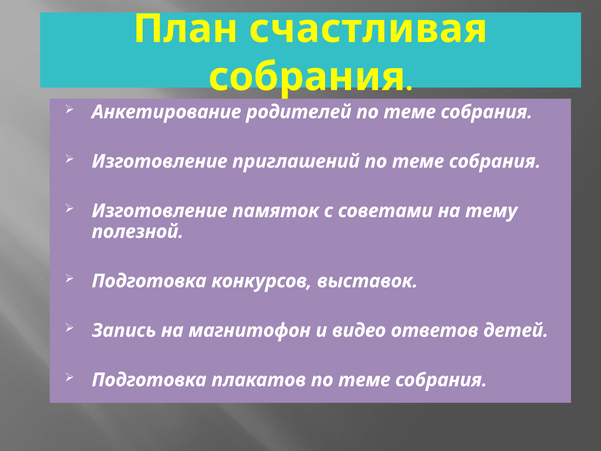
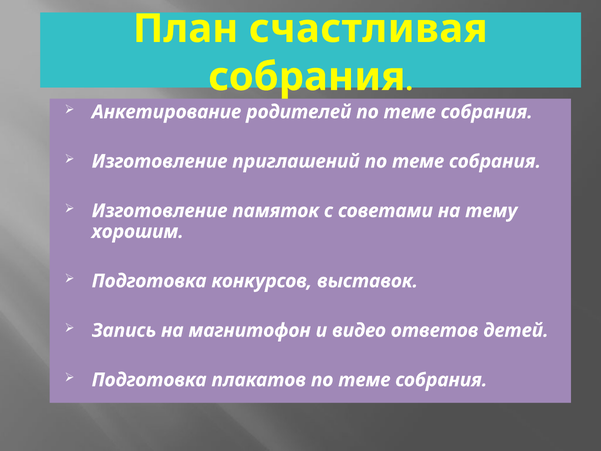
полезной: полезной -> хорошим (138, 231)
